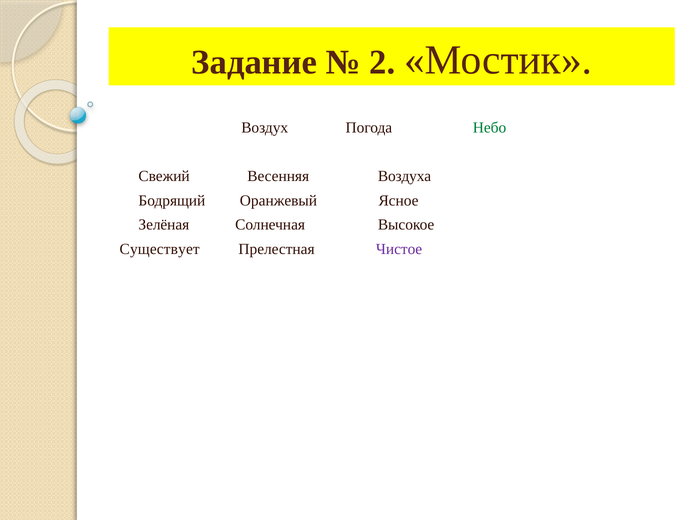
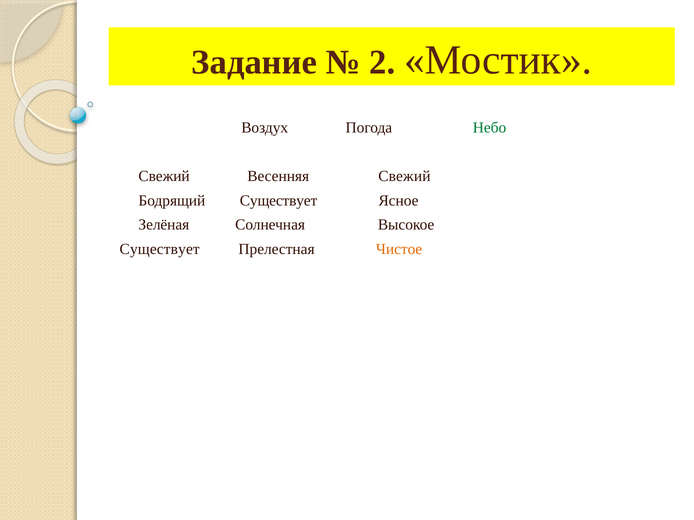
Весенняя Воздуха: Воздуха -> Свежий (404, 177)
Бодрящий Оранжевый: Оранжевый -> Существует (279, 201)
Чистое colour: purple -> orange (399, 249)
